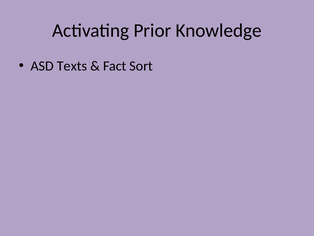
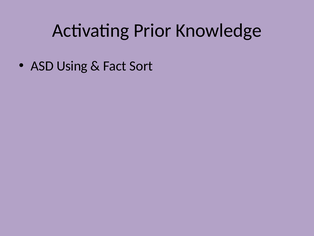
Texts: Texts -> Using (72, 66)
